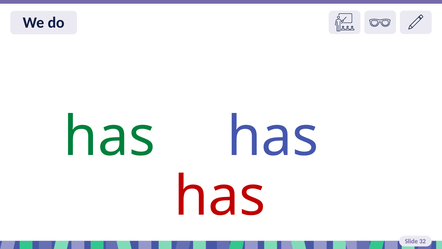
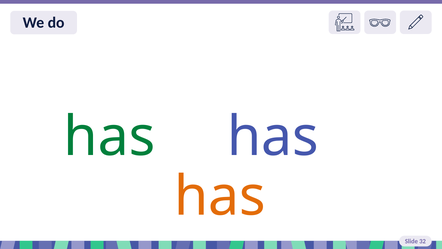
has colour: red -> orange (220, 196)
